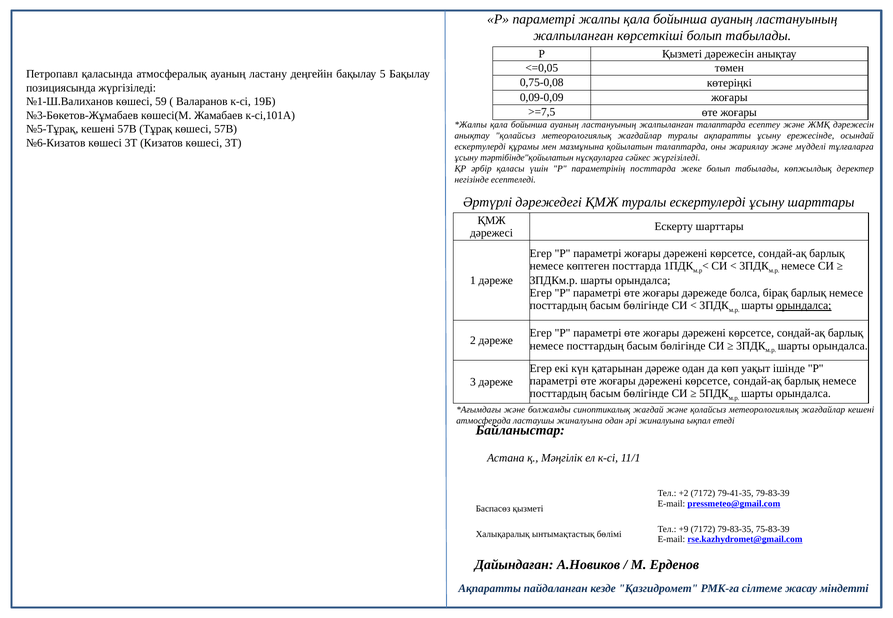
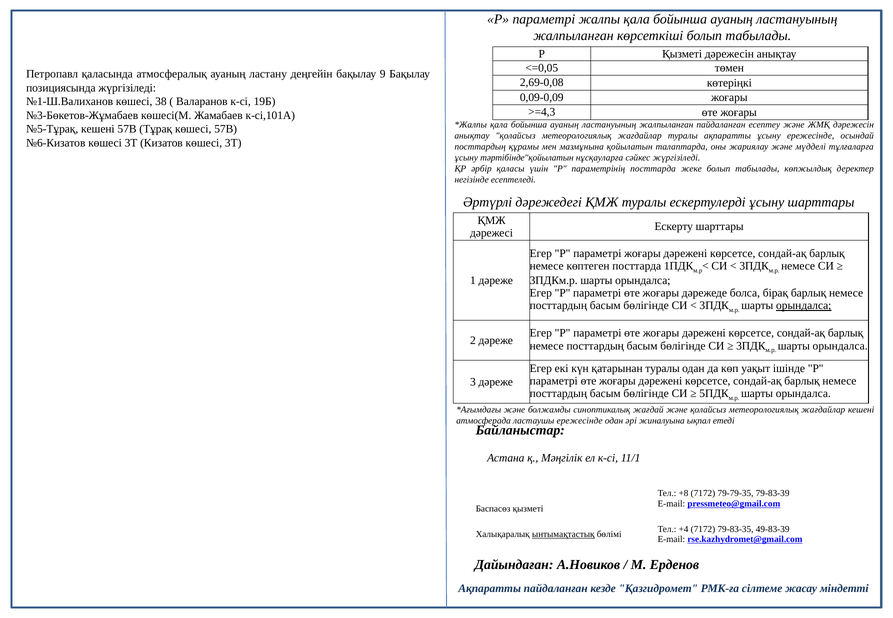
5: 5 -> 9 (383, 74)
0,75-0,08: 0,75-0,08 -> 2,69-0,08 (542, 83)
59: 59 -> 38 (161, 102)
>=7,5: >=7,5 -> >=4,3 (542, 112)
жалпыланған талаптарда: талаптарда -> пайдаланған (721, 125)
ескертулерді: ескертулерді -> посттардың (480, 147)
қатарынан дәреже: дәреже -> туралы (663, 369)
ластаушы жиналуына: жиналуына -> ережесінде (580, 421)
+2: +2 -> +8 (684, 494)
79-41-35: 79-41-35 -> 79-79-35 (735, 494)
+9: +9 -> +4 (684, 529)
75-83-39: 75-83-39 -> 49-83-39 (773, 529)
ынтымақтастық underline: none -> present (563, 534)
